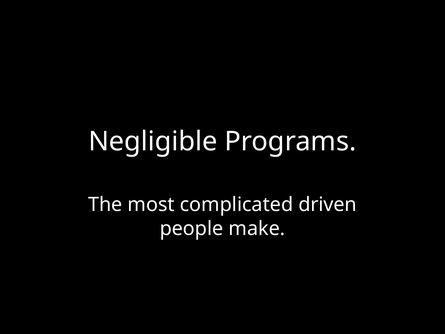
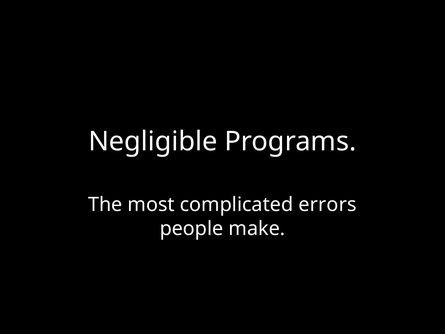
driven: driven -> errors (327, 205)
